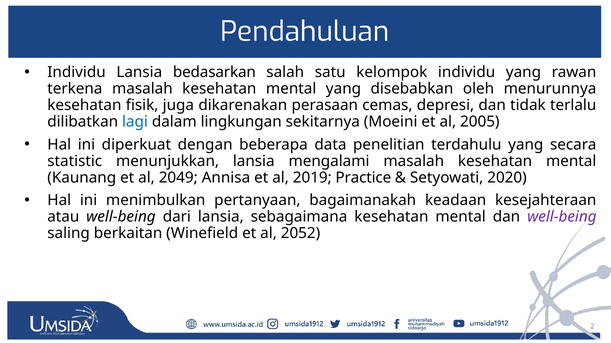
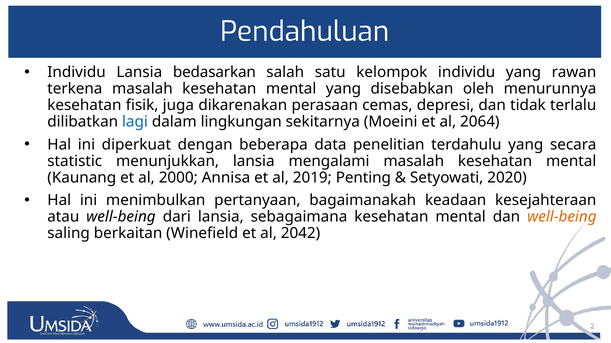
2005: 2005 -> 2064 (480, 122)
2049: 2049 -> 2000 (178, 178)
Practice: Practice -> Penting (363, 178)
well-being colour: purple -> orange (562, 217)
2052: 2052 -> 2042 (301, 234)
